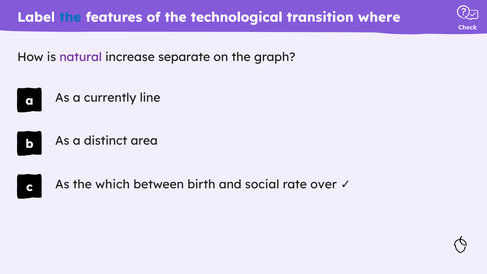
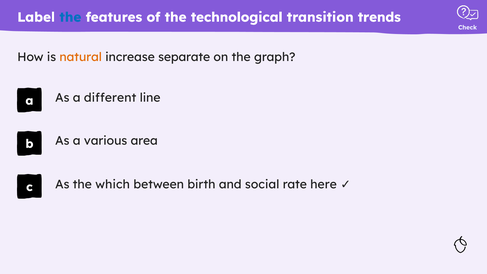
where: where -> trends (379, 17)
natural colour: purple -> orange (81, 57)
currently: currently -> different (110, 98)
distinct: distinct -> various (106, 141)
over: over -> here (324, 184)
